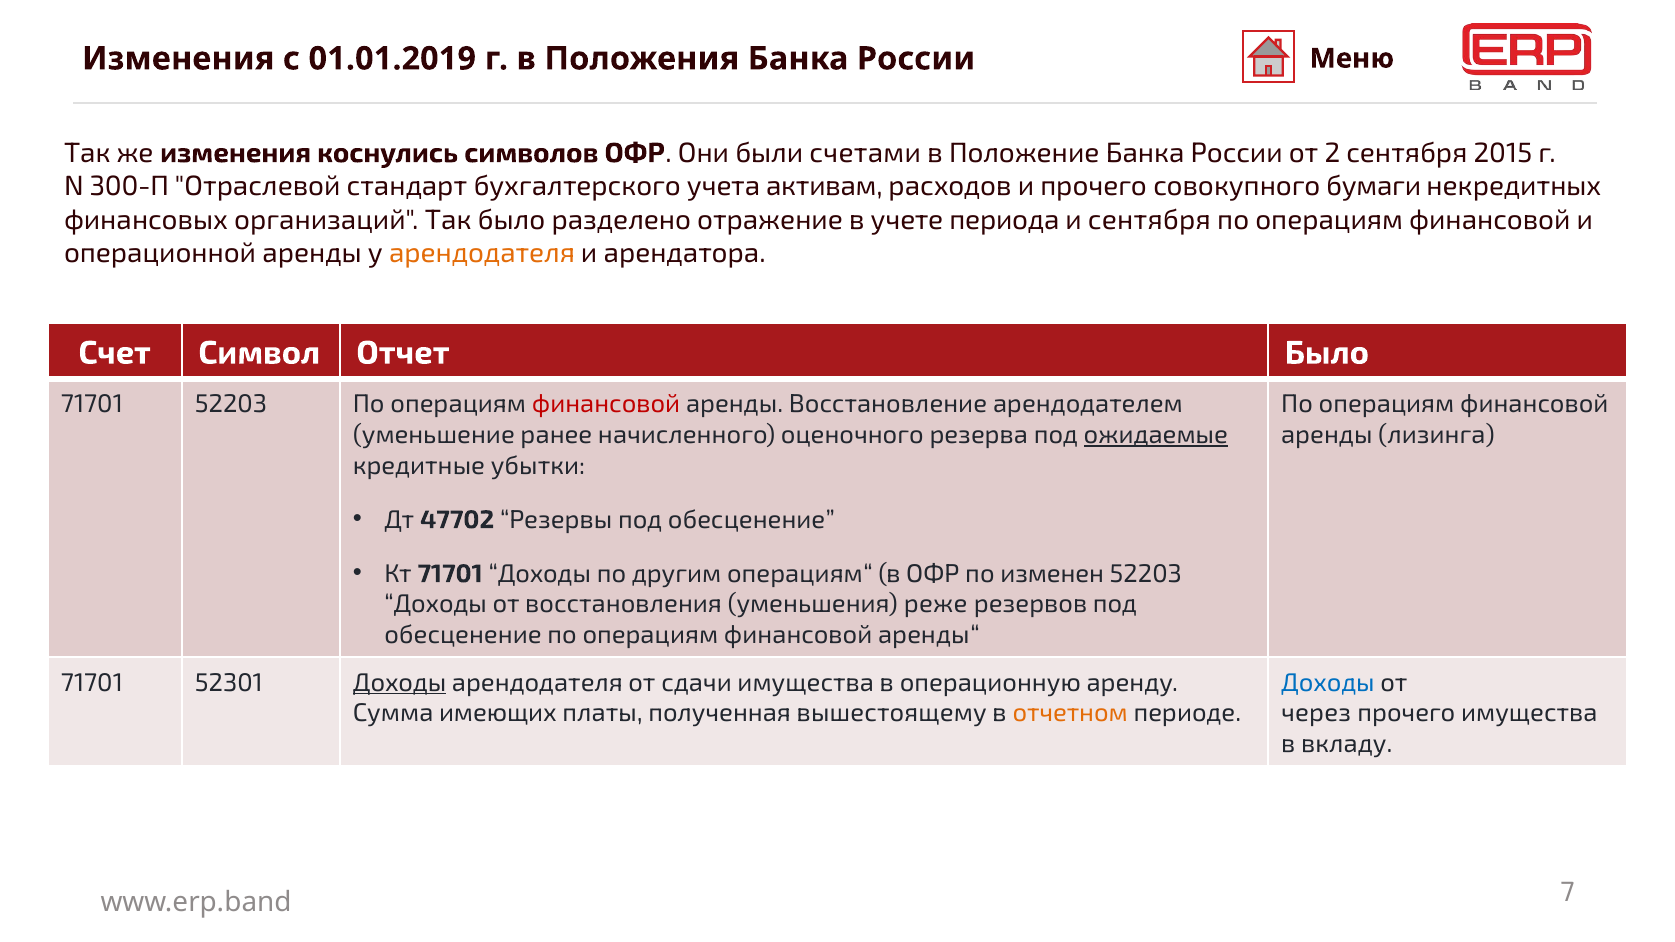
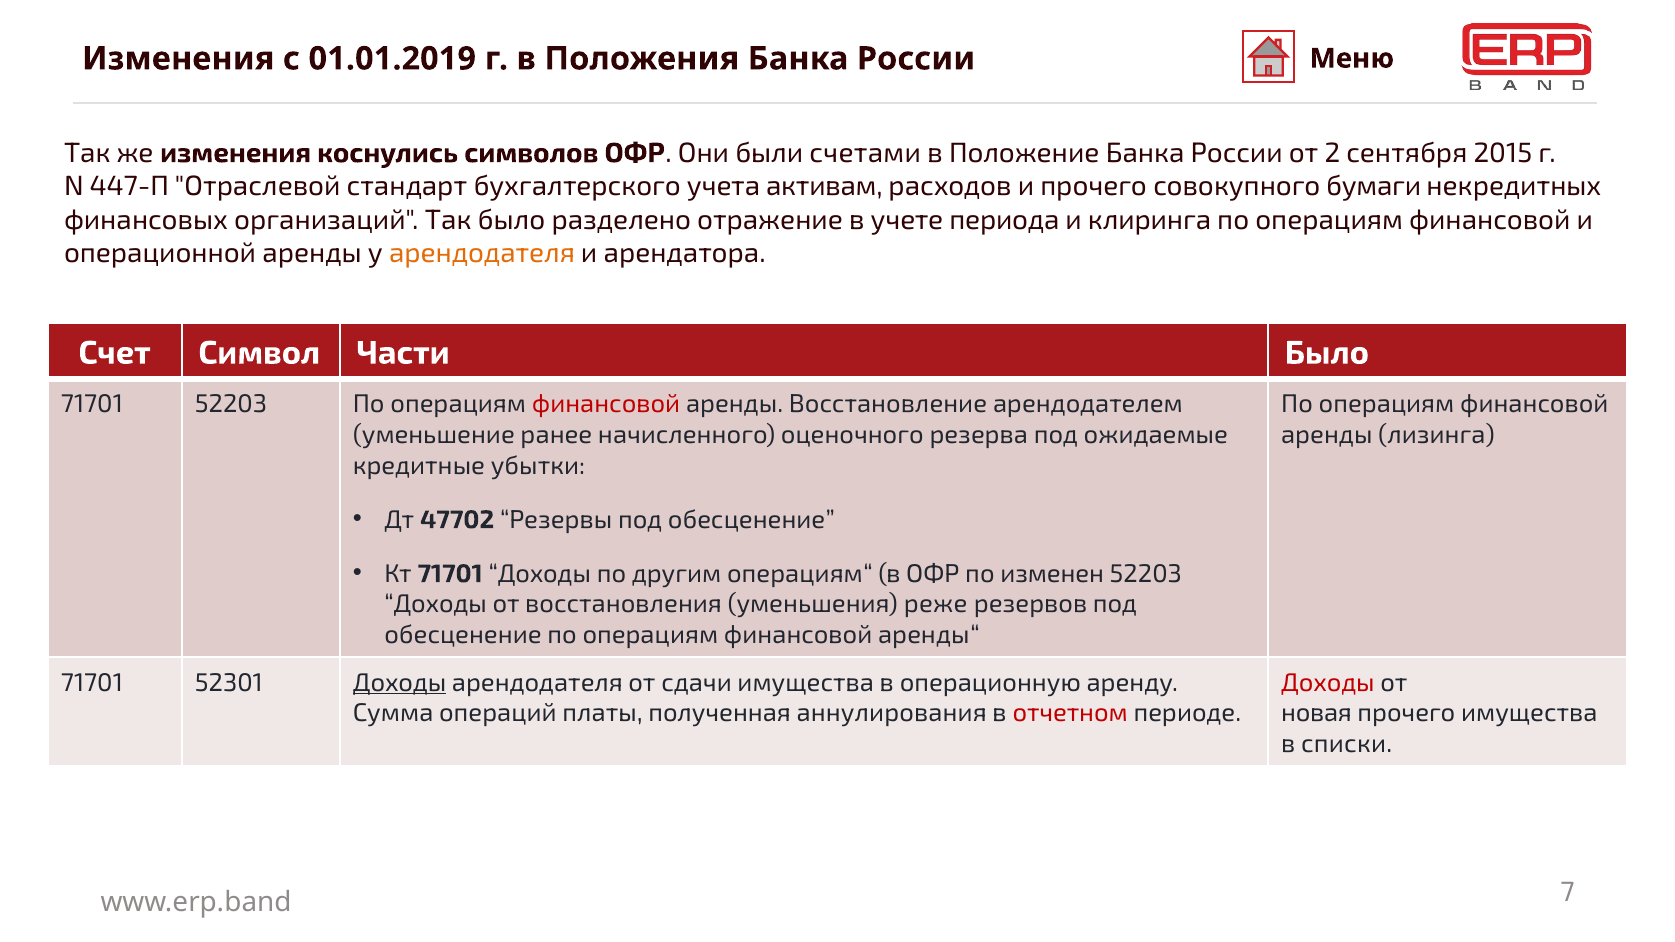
300-П: 300-П -> 447-П (129, 187)
и сентября: сентября -> клиринга (1150, 220)
Отчет: Отчет -> Части (403, 353)
ожидаемые underline: present -> none (1156, 435)
Доходы colour: blue -> red (1328, 683)
имеющих: имеющих -> операций (498, 714)
вышестоящему: вышестоящему -> аннулирования (892, 714)
отчетном colour: orange -> red (1070, 714)
через: через -> новая (1316, 714)
вкладу: вкладу -> списки (1347, 744)
